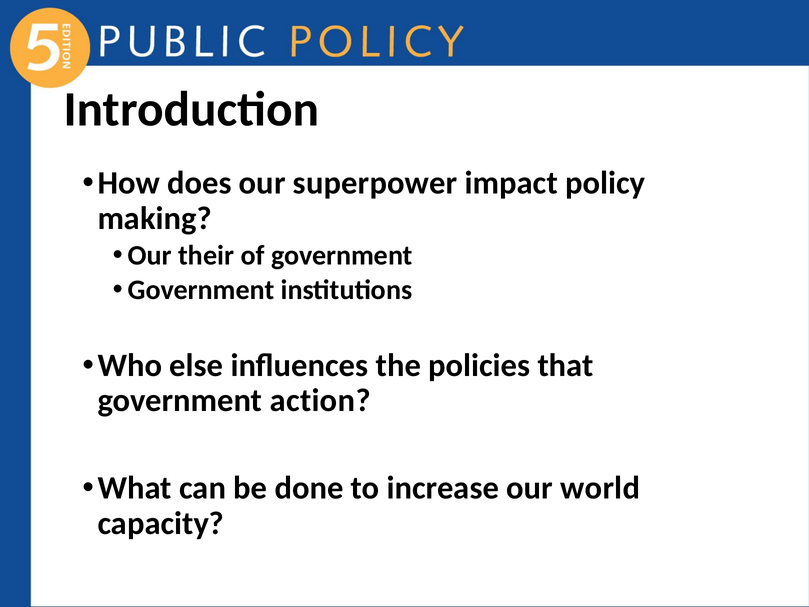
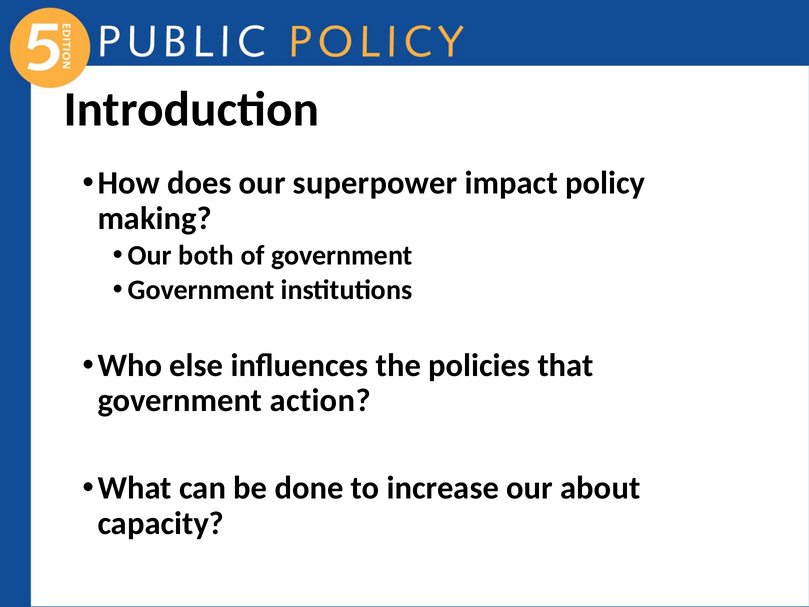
their: their -> both (206, 255)
world: world -> about (600, 488)
